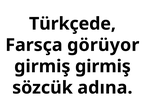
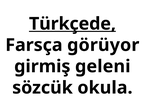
Türkçede underline: none -> present (72, 24)
girmiş girmiş: girmiş -> geleni (103, 67)
adına: adına -> okula (105, 88)
